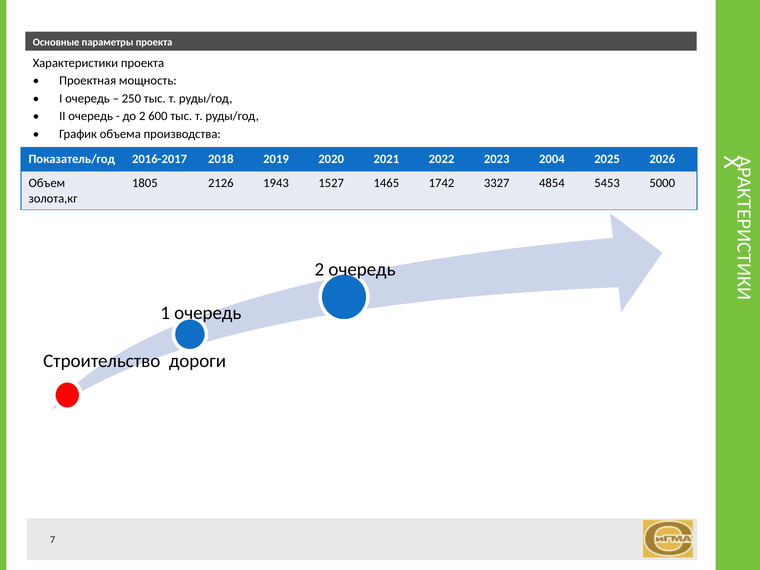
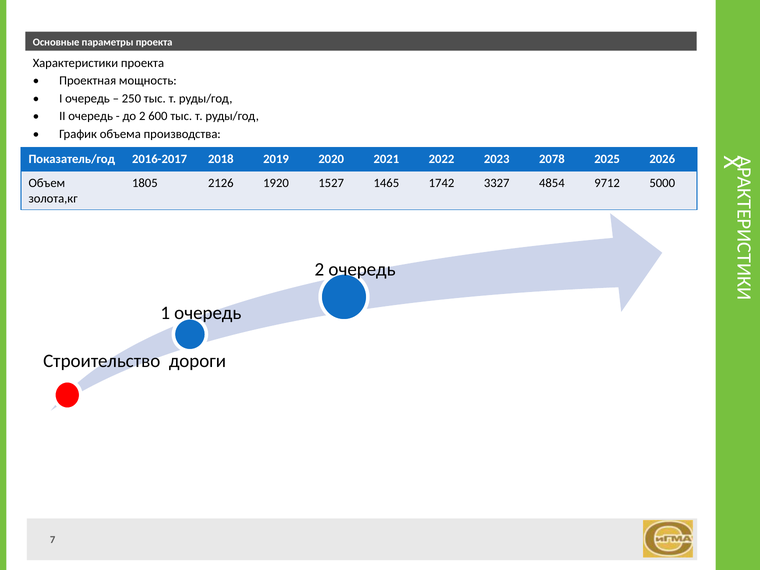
2004: 2004 -> 2078 (552, 159)
1943: 1943 -> 1920 (276, 183)
5453: 5453 -> 9712 (607, 183)
